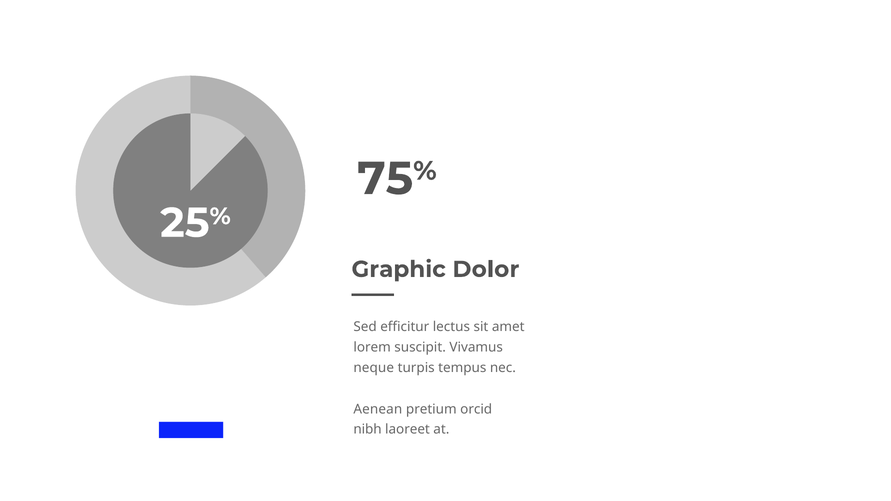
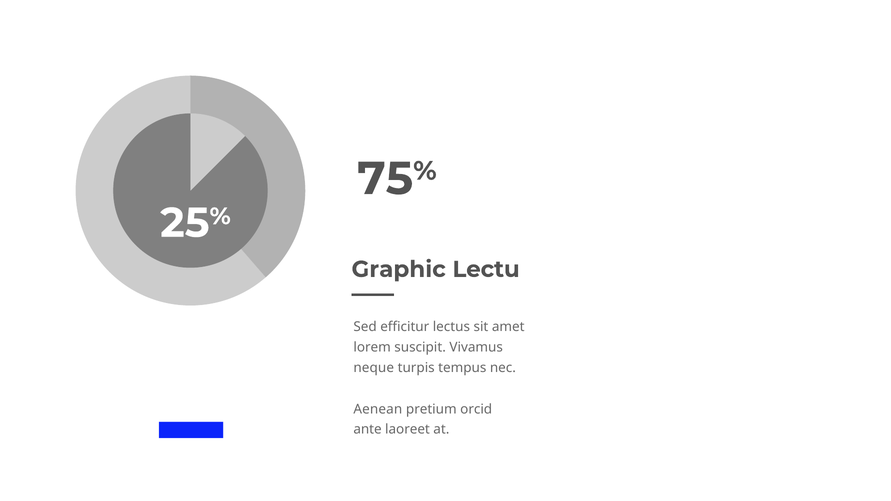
Dolor: Dolor -> Lectu (486, 270)
nibh: nibh -> ante (368, 430)
